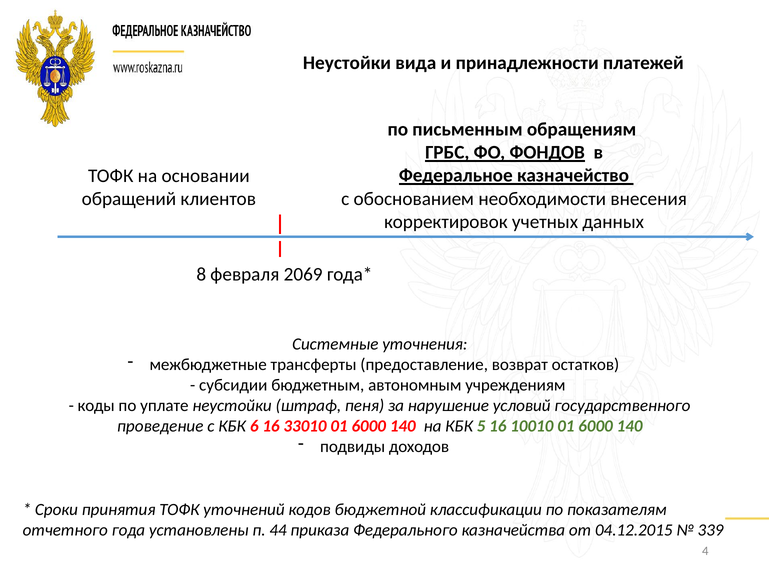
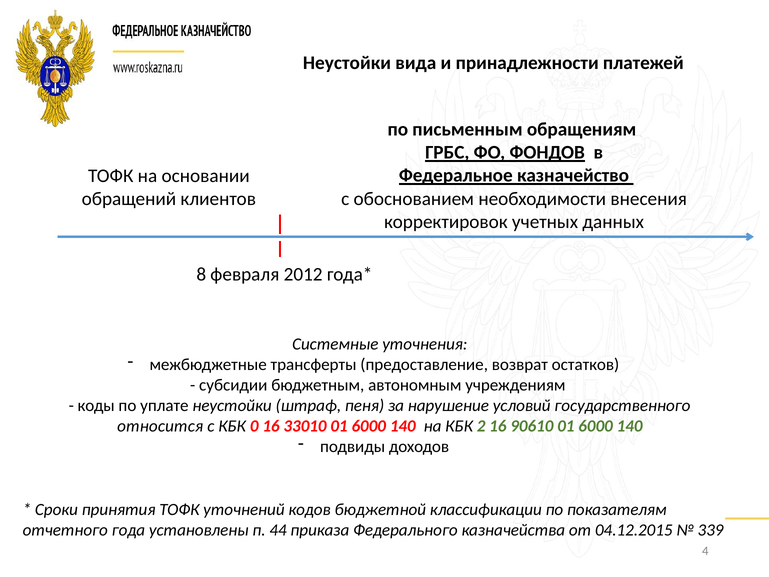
2069: 2069 -> 2012 (303, 274)
проведение: проведение -> относится (160, 426)
6: 6 -> 0 (254, 426)
5: 5 -> 2 (481, 426)
10010: 10010 -> 90610 (532, 426)
